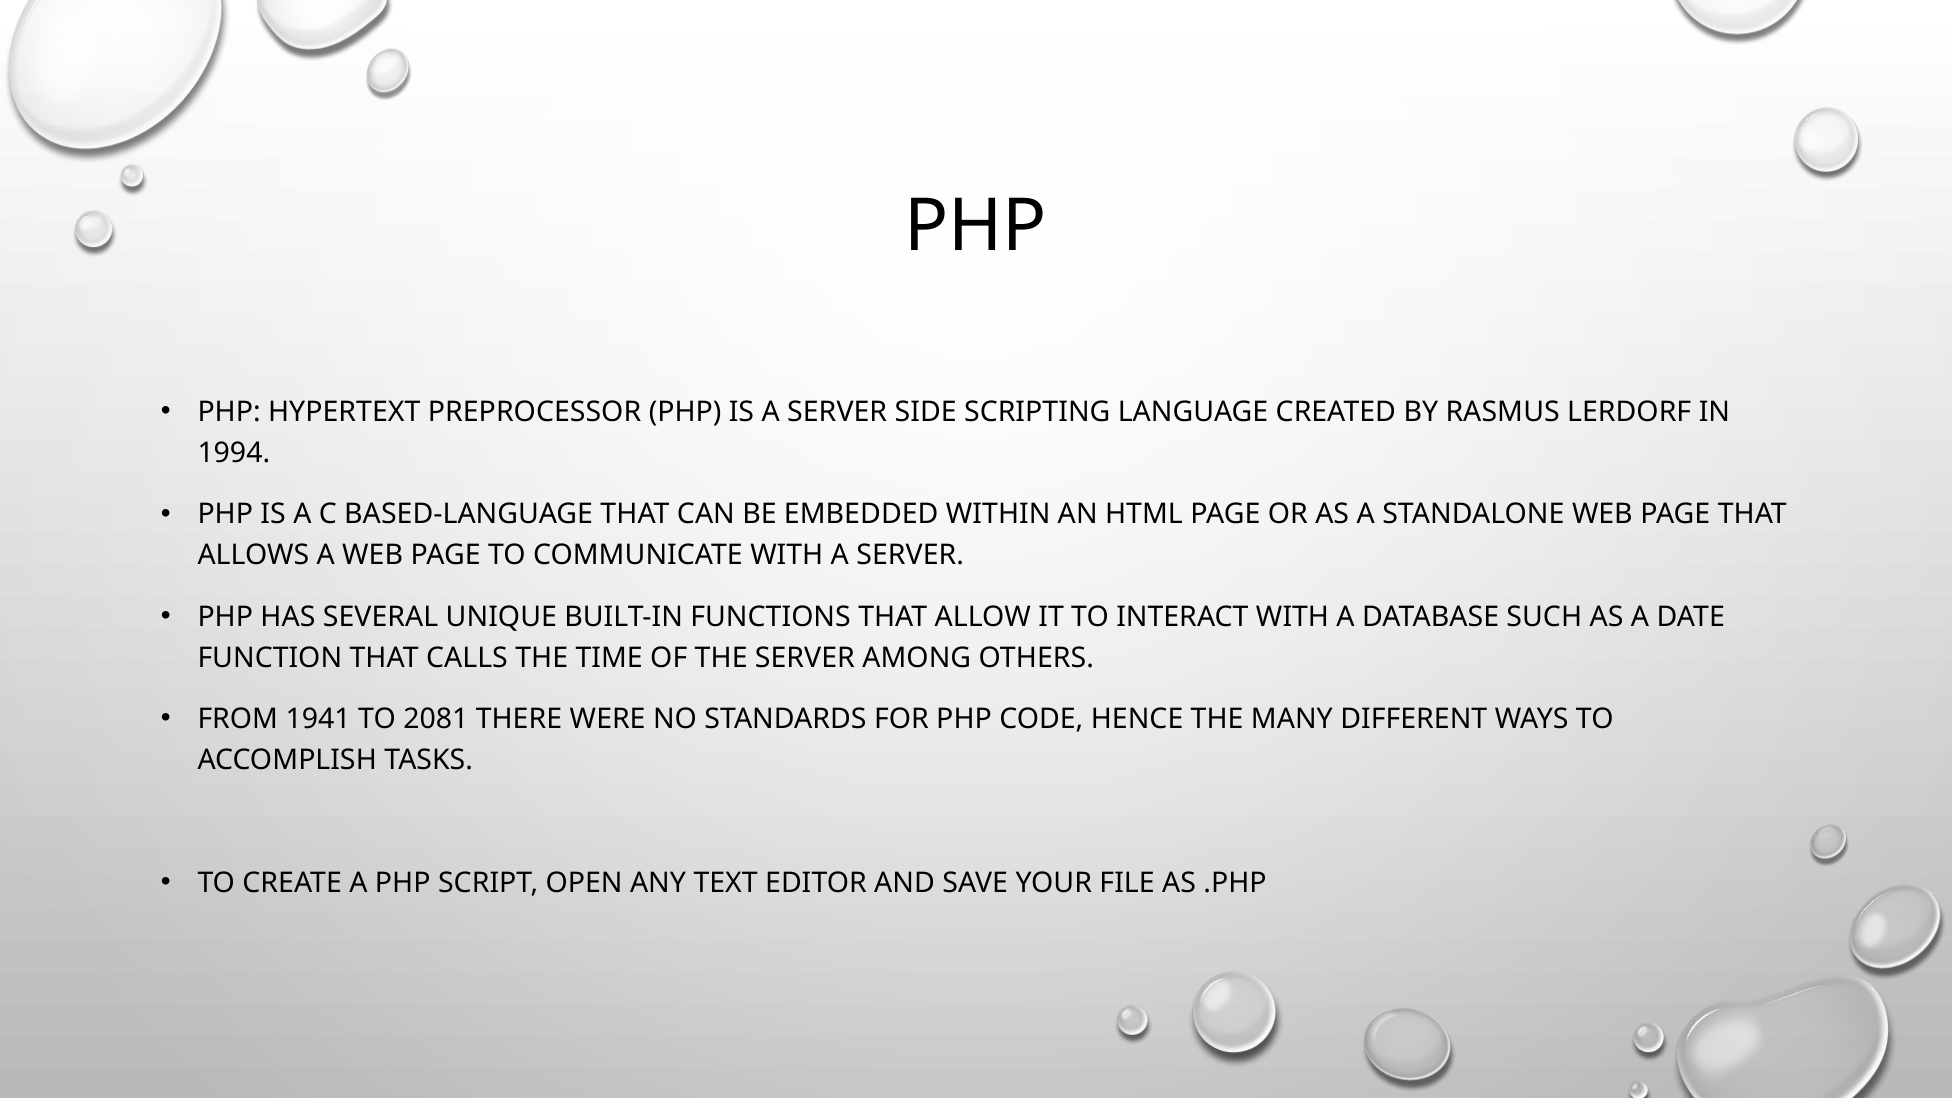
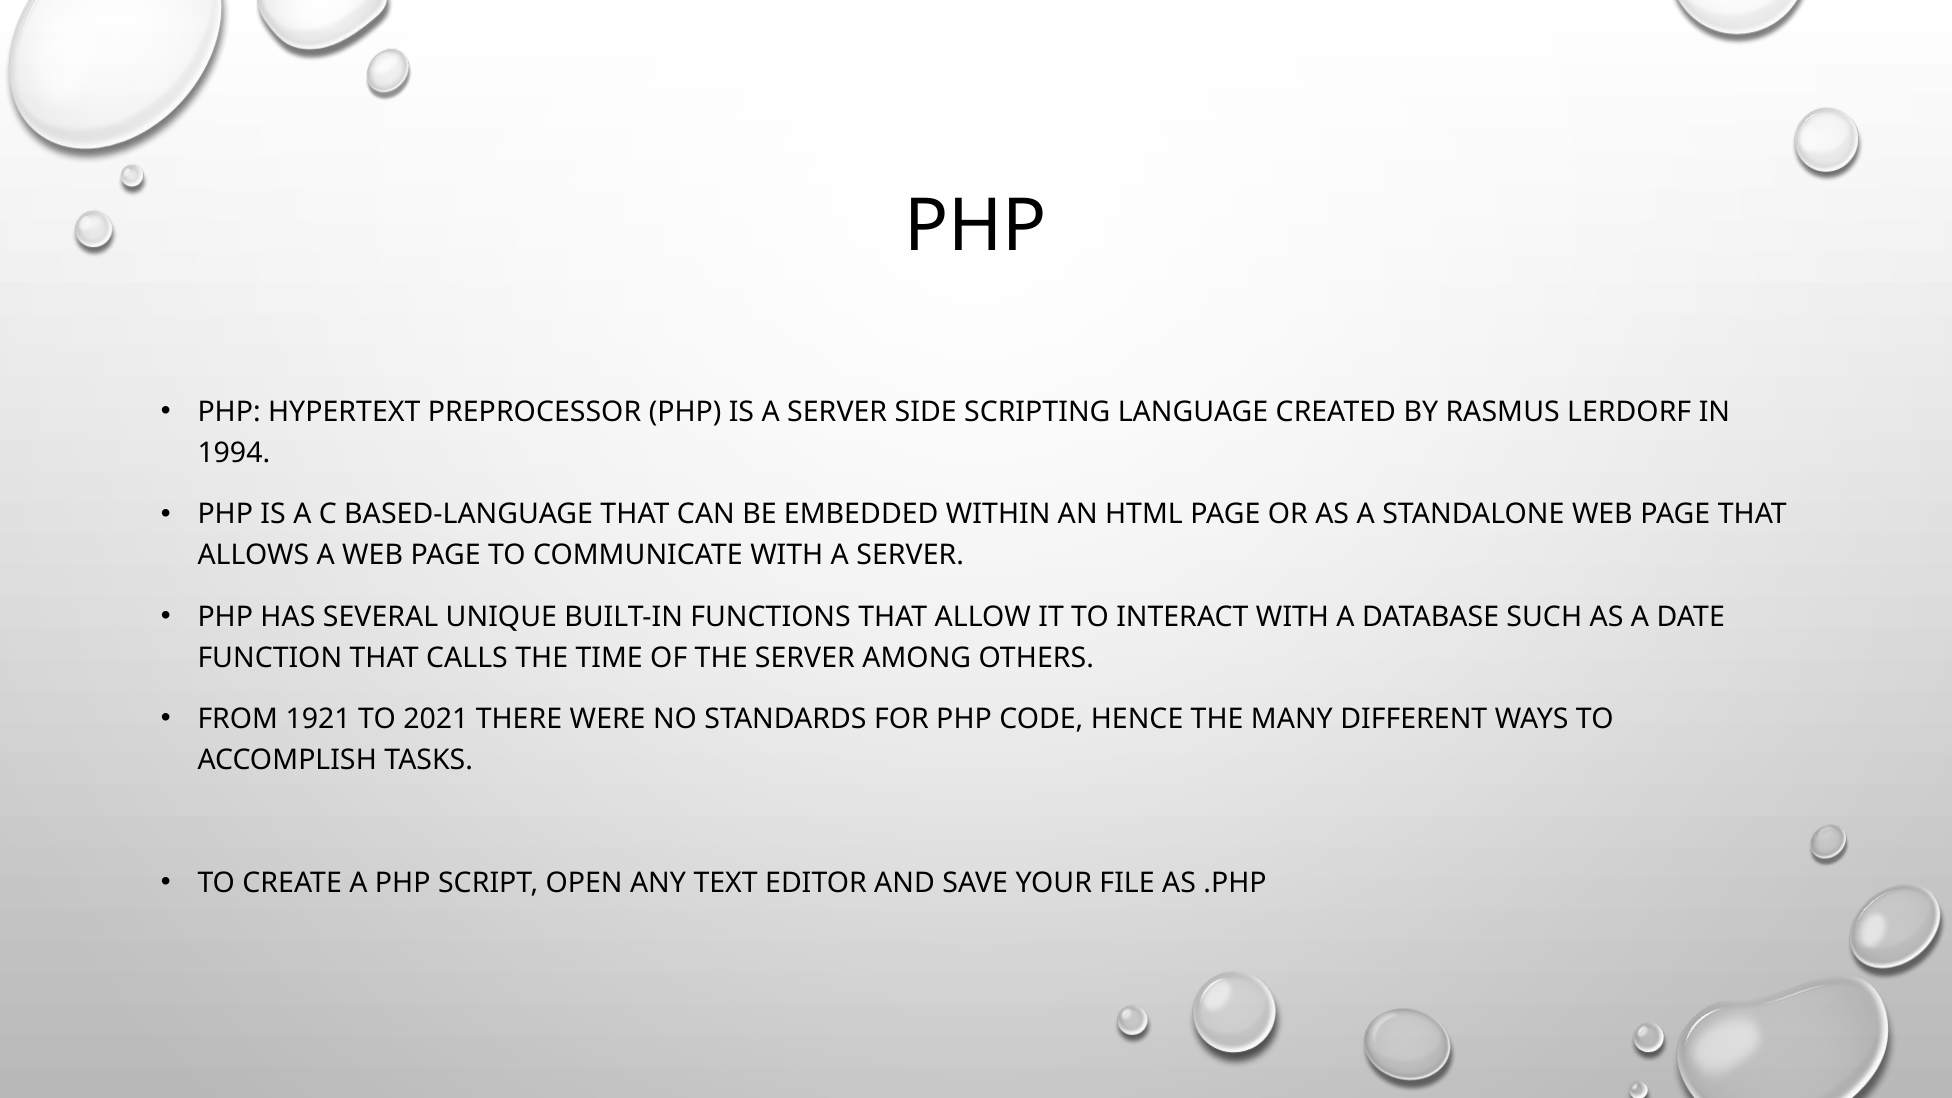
1941: 1941 -> 1921 (318, 719)
2081: 2081 -> 2021 (436, 719)
